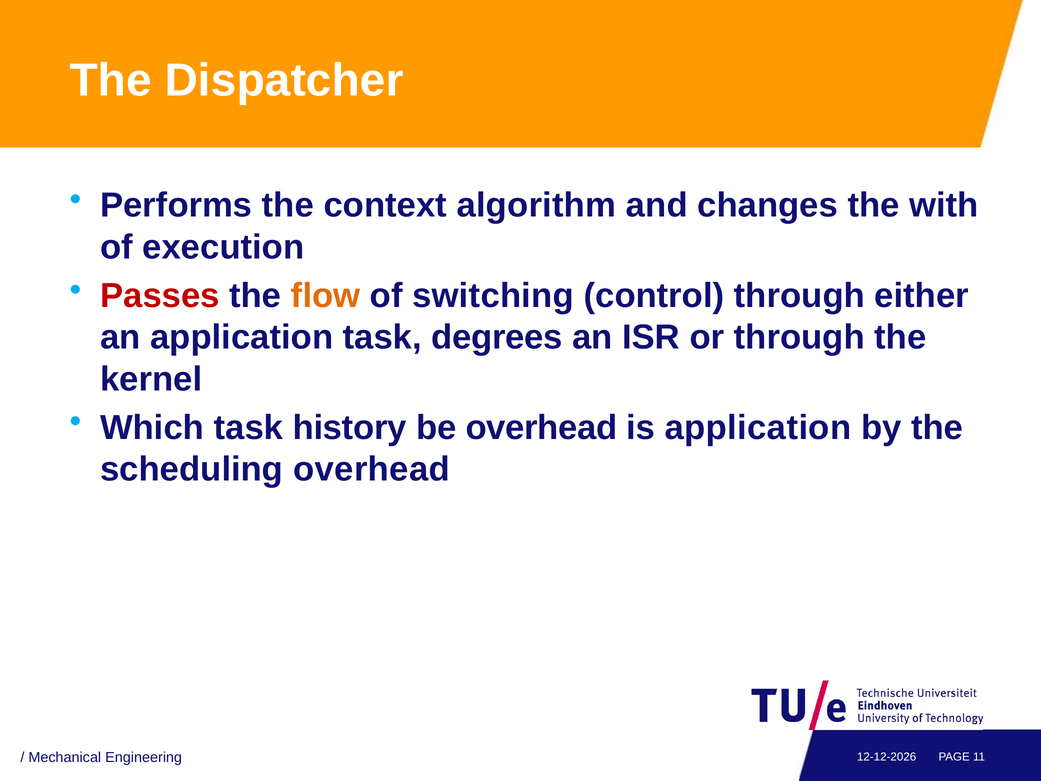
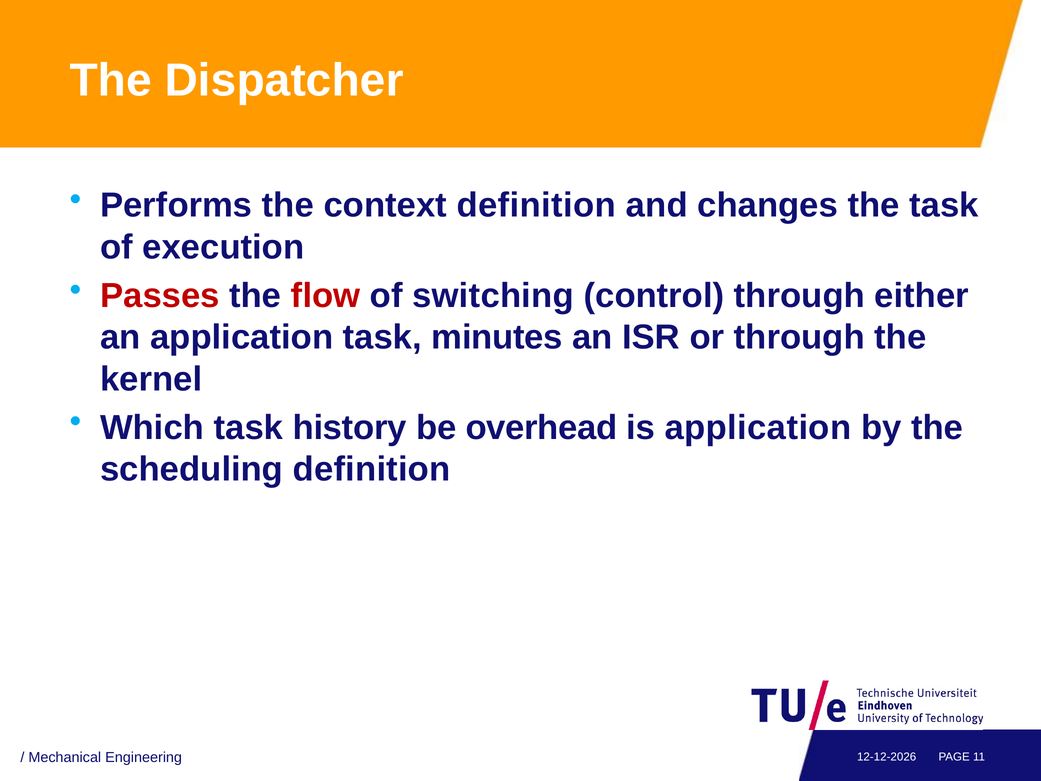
context algorithm: algorithm -> definition (536, 205)
the with: with -> task (944, 205)
flow colour: orange -> red (326, 296)
degrees: degrees -> minutes (497, 337)
scheduling overhead: overhead -> definition (372, 469)
